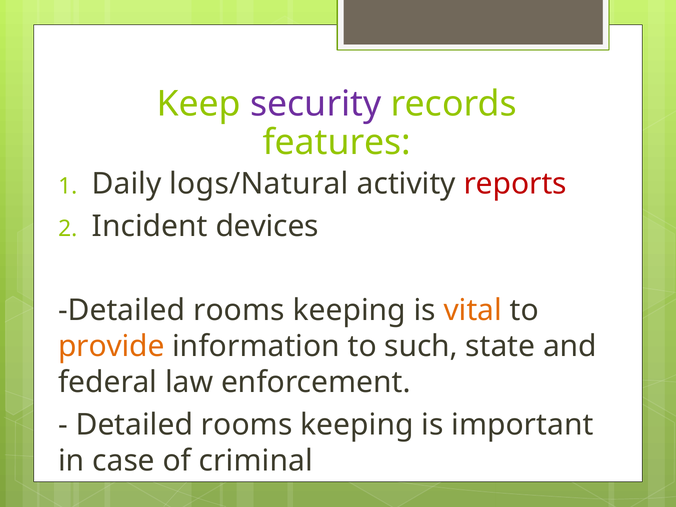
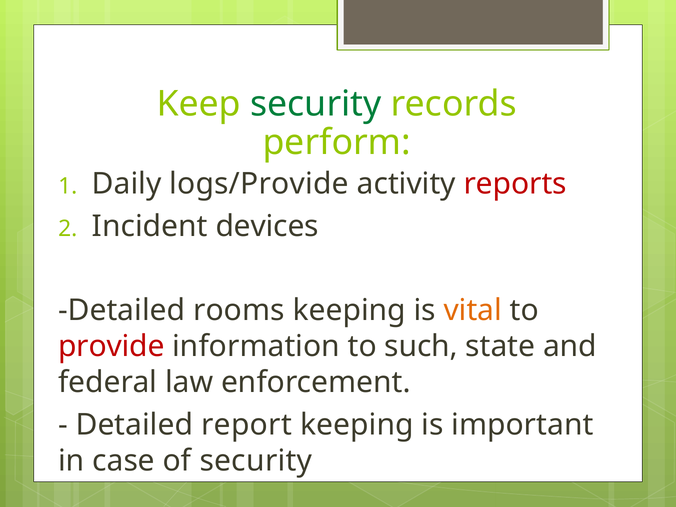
security colour: purple -> green (316, 104)
features: features -> perform (337, 142)
logs/Natural: logs/Natural -> logs/Provide (259, 184)
provide colour: orange -> red (111, 346)
rooms: rooms -> report (247, 425)
of criminal: criminal -> security (256, 461)
